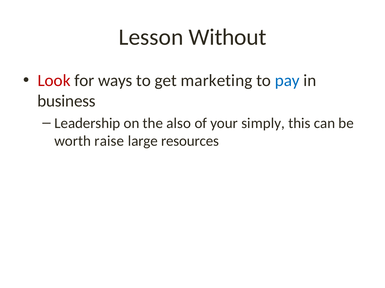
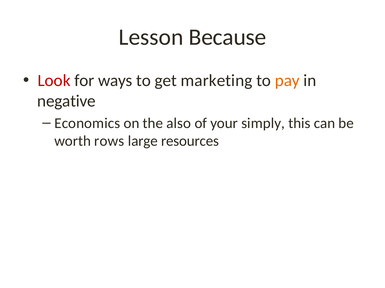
Without: Without -> Because (228, 37)
pay colour: blue -> orange (287, 81)
business: business -> negative (66, 101)
Leadership: Leadership -> Economics (87, 123)
raise: raise -> rows (109, 141)
